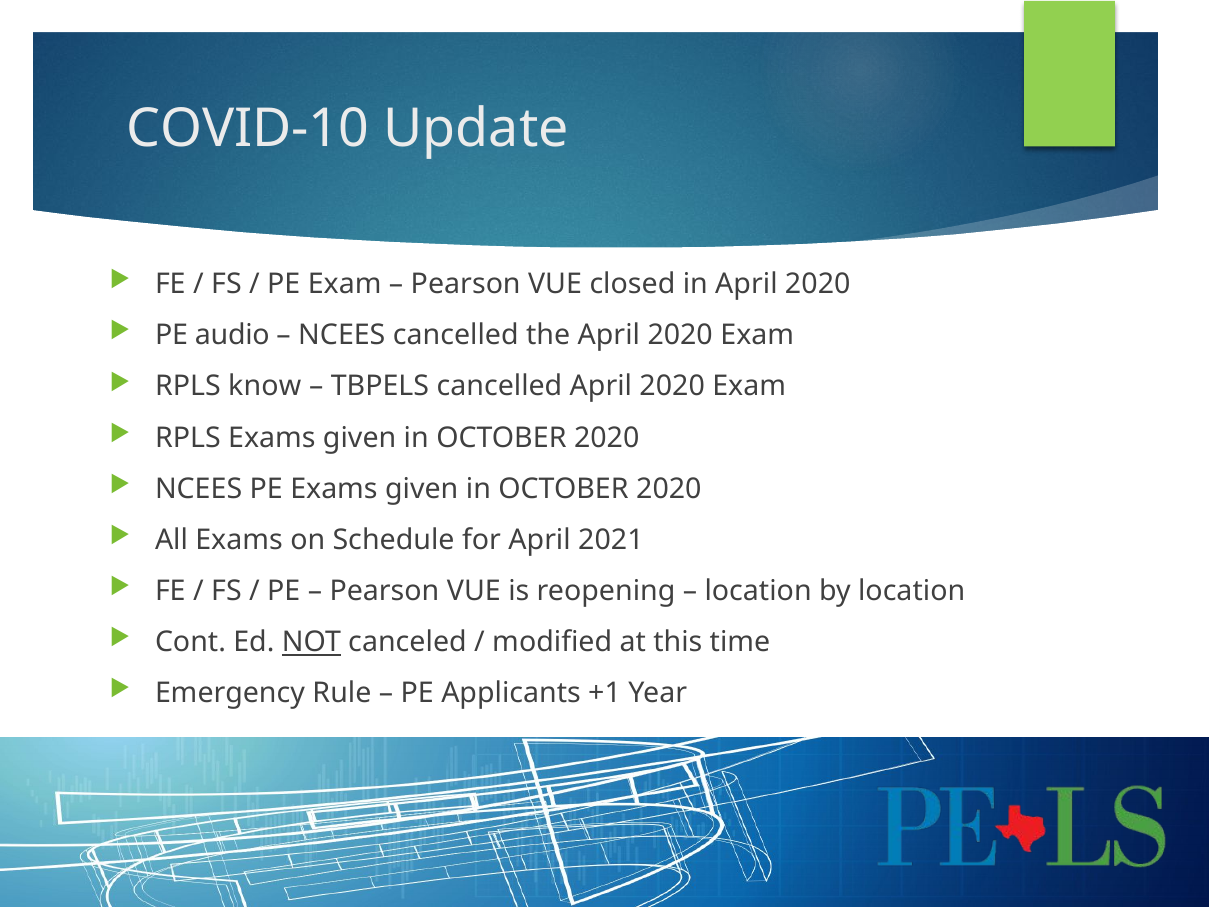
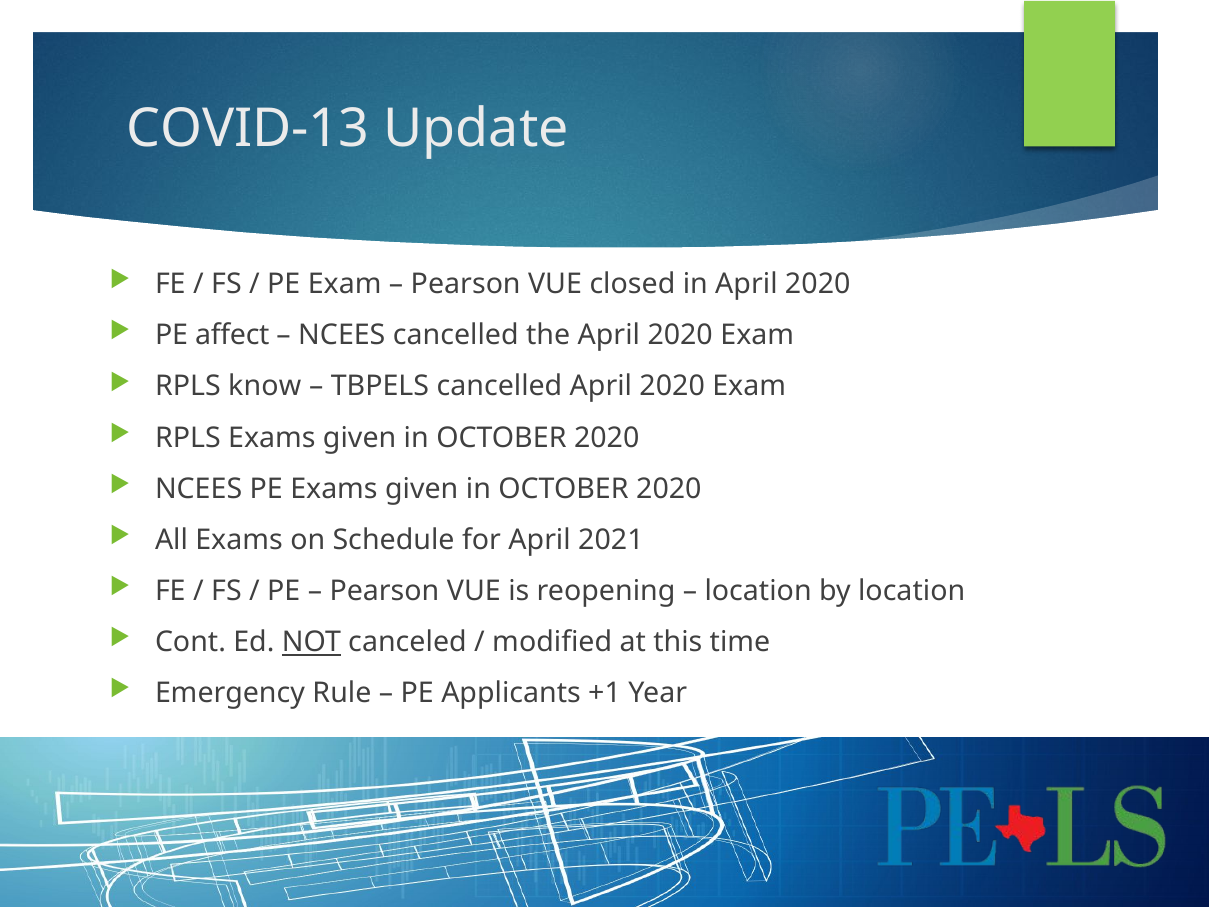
COVID-10: COVID-10 -> COVID-13 (248, 129)
audio: audio -> affect (232, 335)
